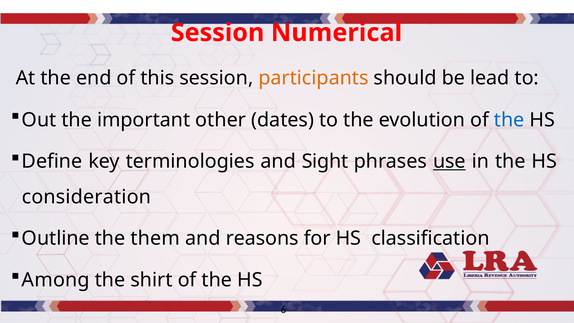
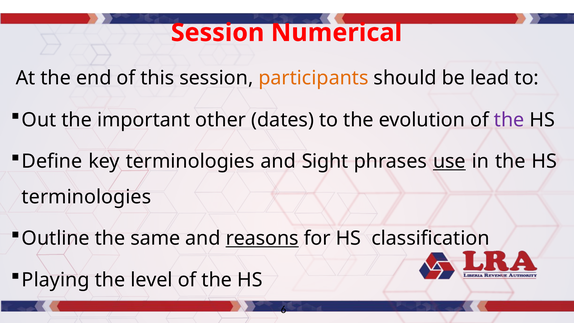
the colour: blue -> purple (509, 120)
consideration: consideration -> terminologies (86, 197)
them: them -> same (155, 238)
reasons underline: none -> present (262, 238)
Among: Among -> Playing (56, 280)
shirt: shirt -> level (152, 280)
